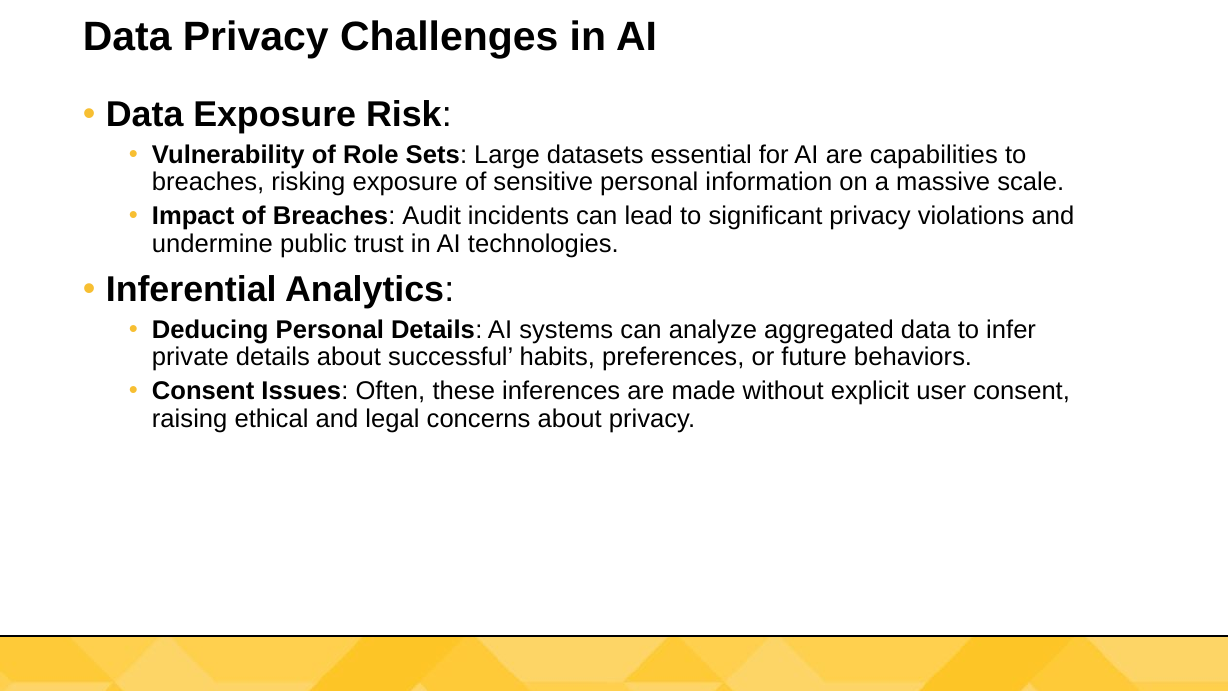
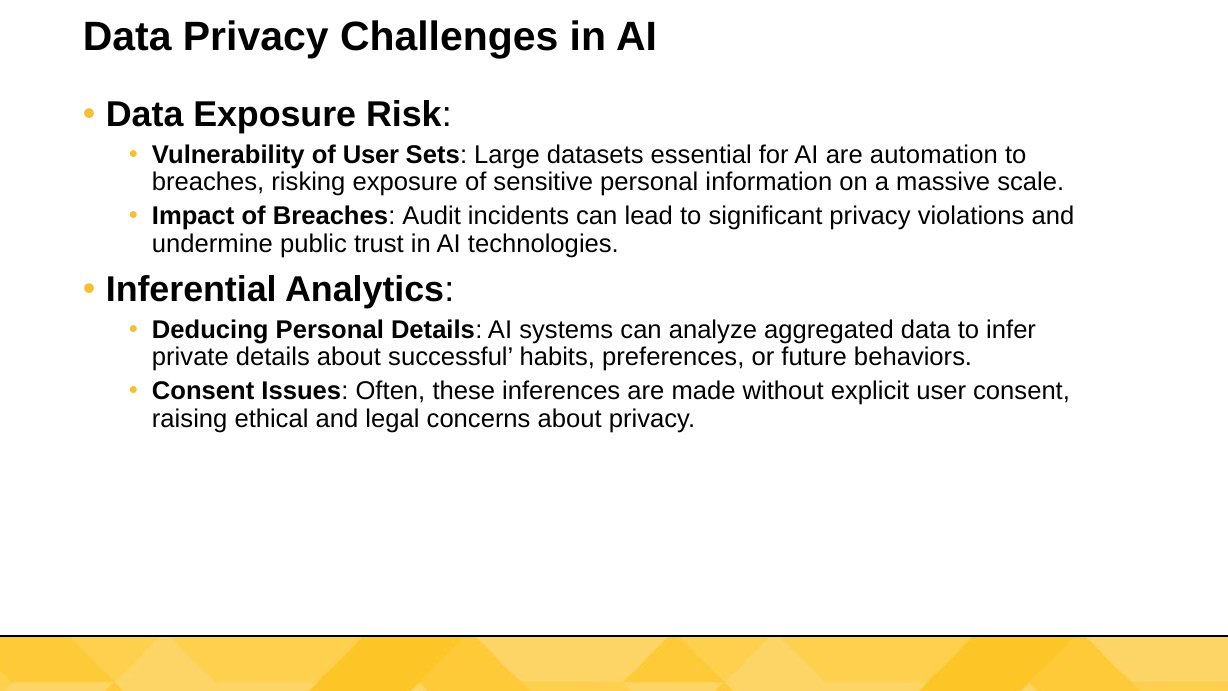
of Role: Role -> User (371, 155)
capabilities: capabilities -> automation (934, 155)
